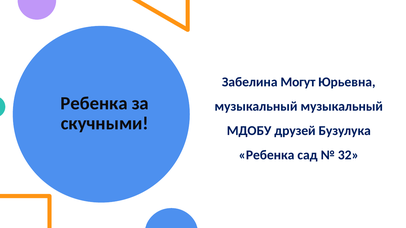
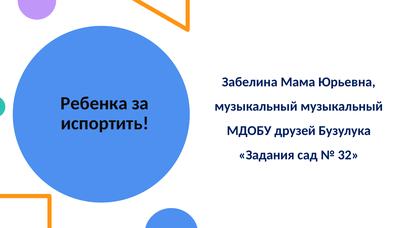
Могут: Могут -> Мама (298, 82)
скучными: скучными -> испортить (105, 124)
Ребенка: Ребенка -> Задания (267, 155)
